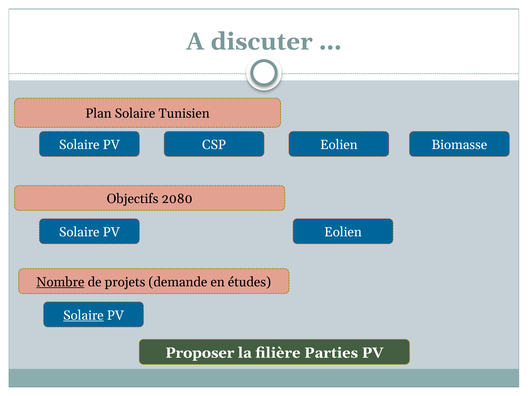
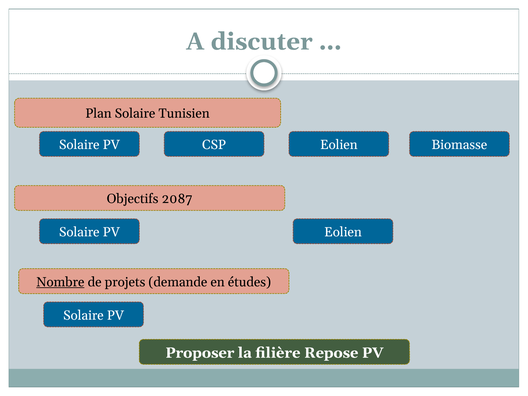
2080: 2080 -> 2087 (177, 199)
Solaire underline: present -> none (83, 315)
Parties: Parties -> Repose (331, 353)
